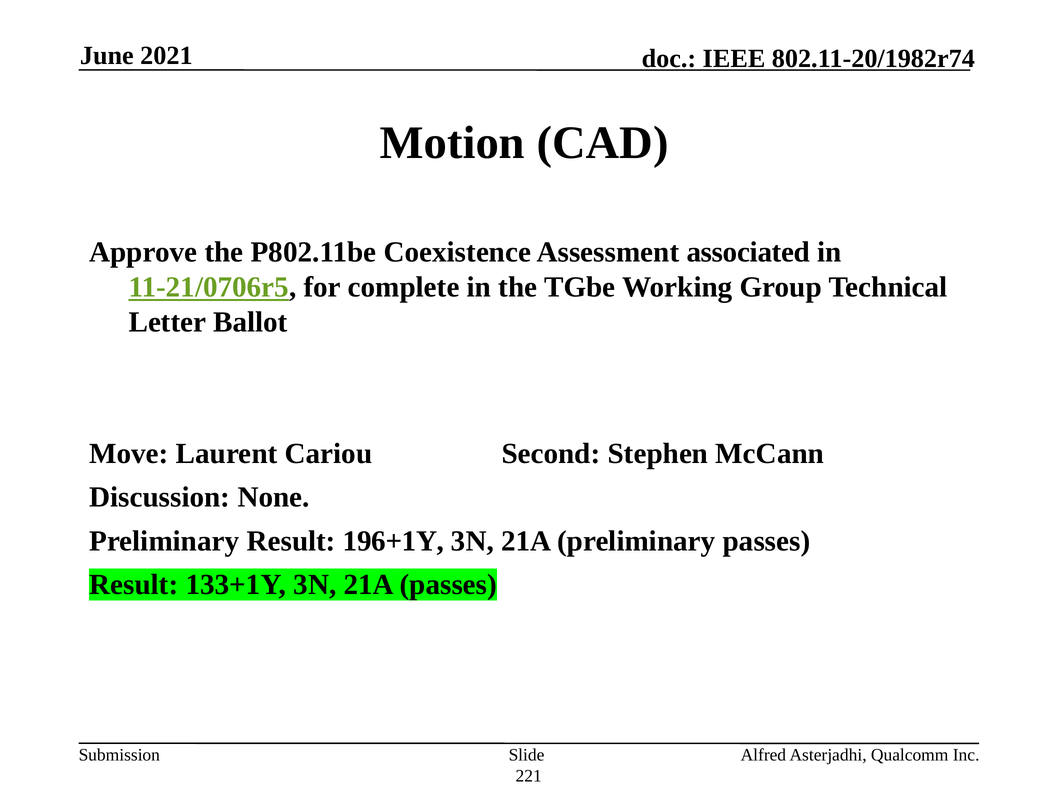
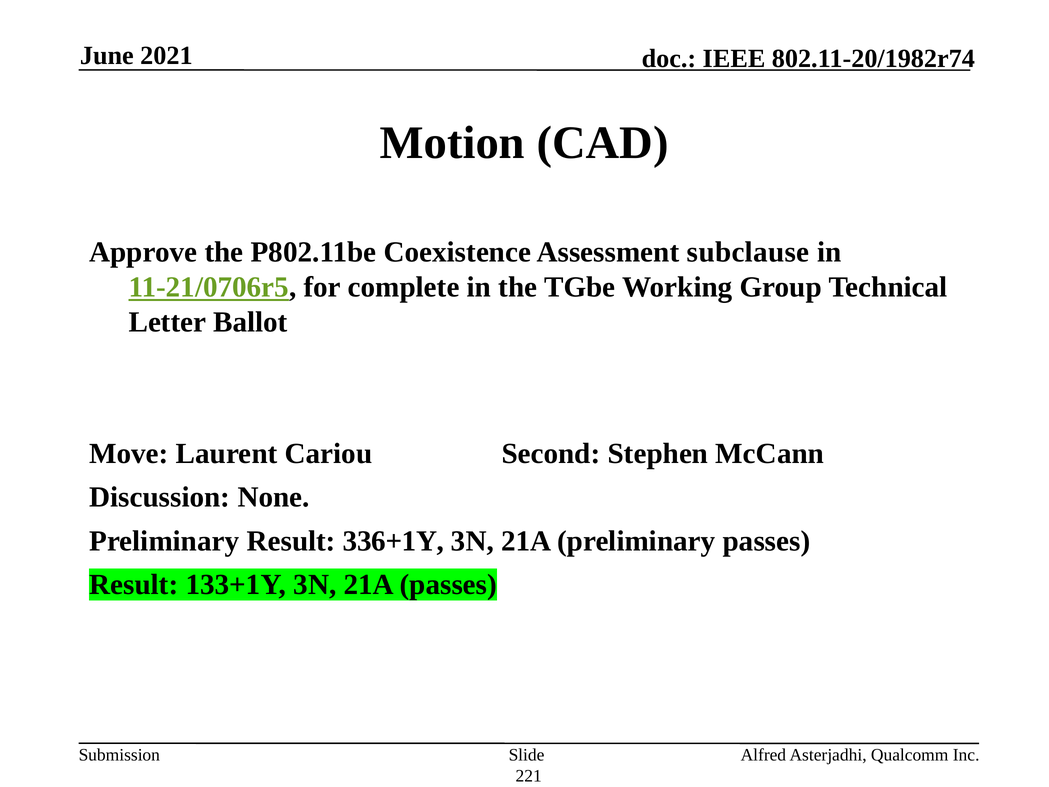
associated: associated -> subclause (748, 252)
196+1Y: 196+1Y -> 336+1Y (393, 541)
